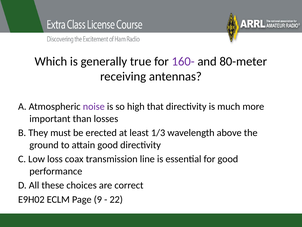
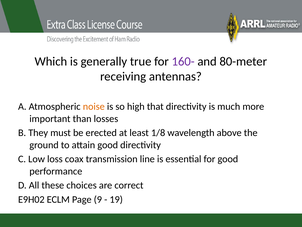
noise colour: purple -> orange (94, 106)
1/3: 1/3 -> 1/8 (158, 133)
22: 22 -> 19 (116, 199)
